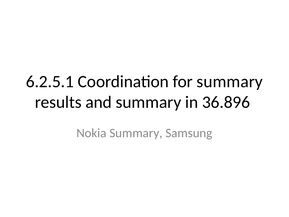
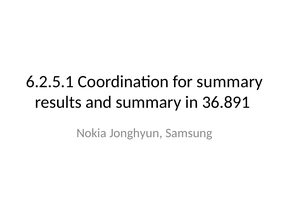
36.896: 36.896 -> 36.891 (226, 102)
Nokia Summary: Summary -> Jonghyun (136, 133)
